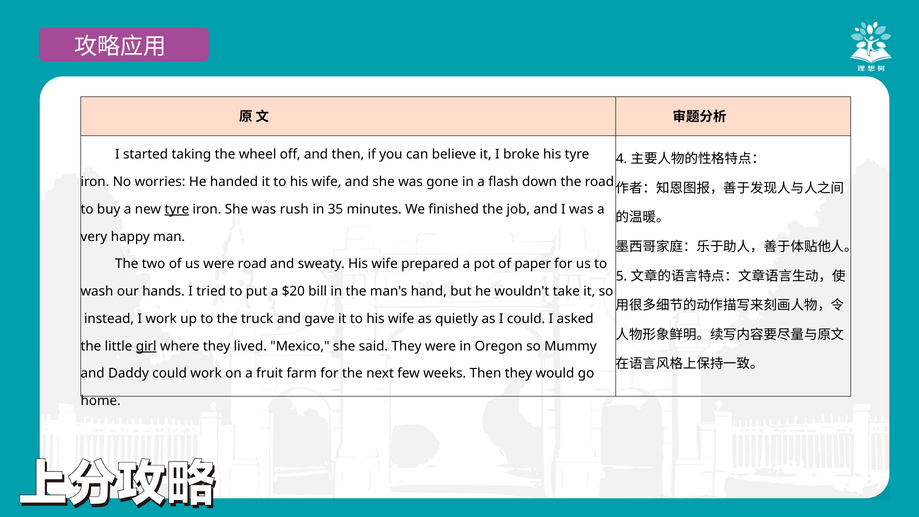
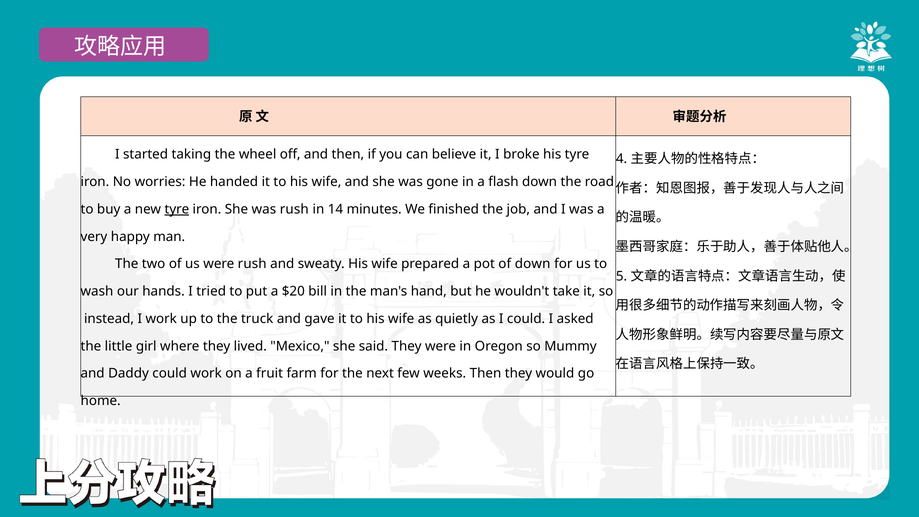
35: 35 -> 14 (335, 209)
were road: road -> rush (252, 264)
of paper: paper -> down (533, 264)
girl underline: present -> none (146, 346)
